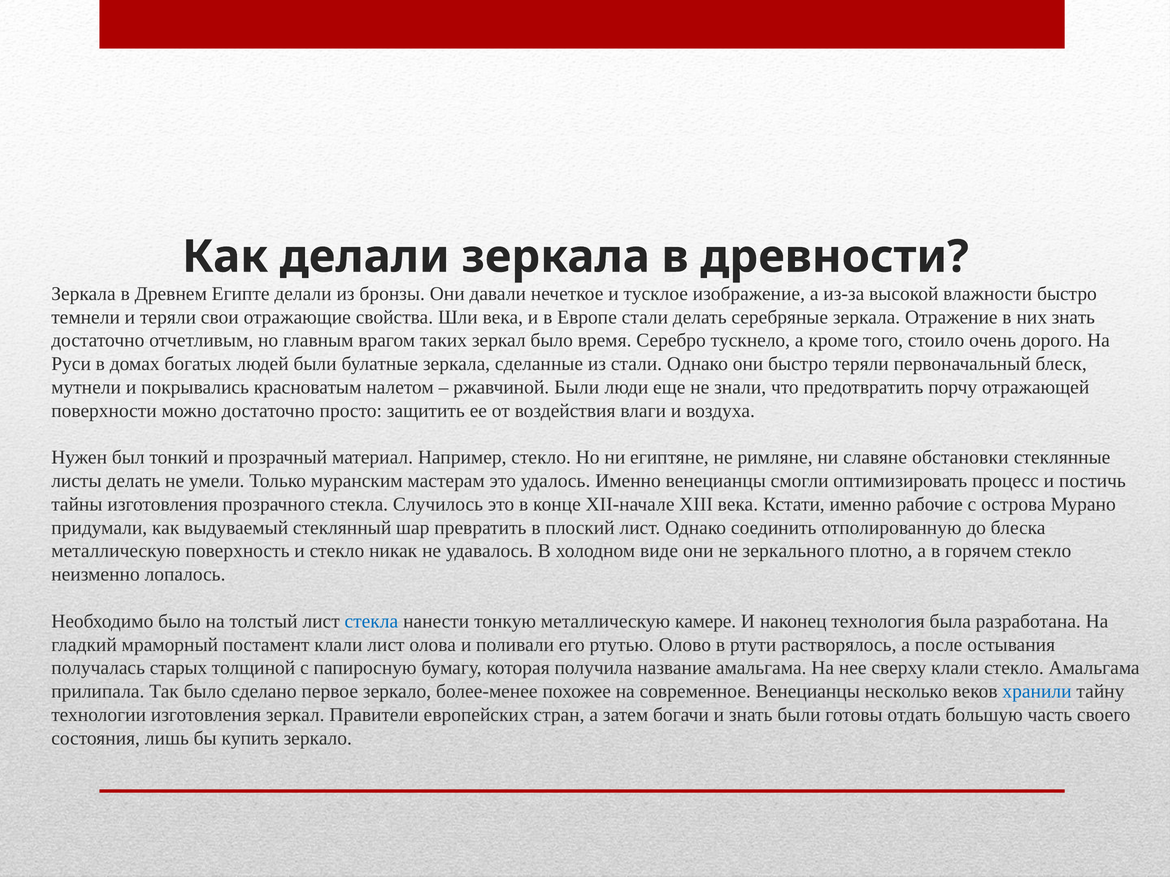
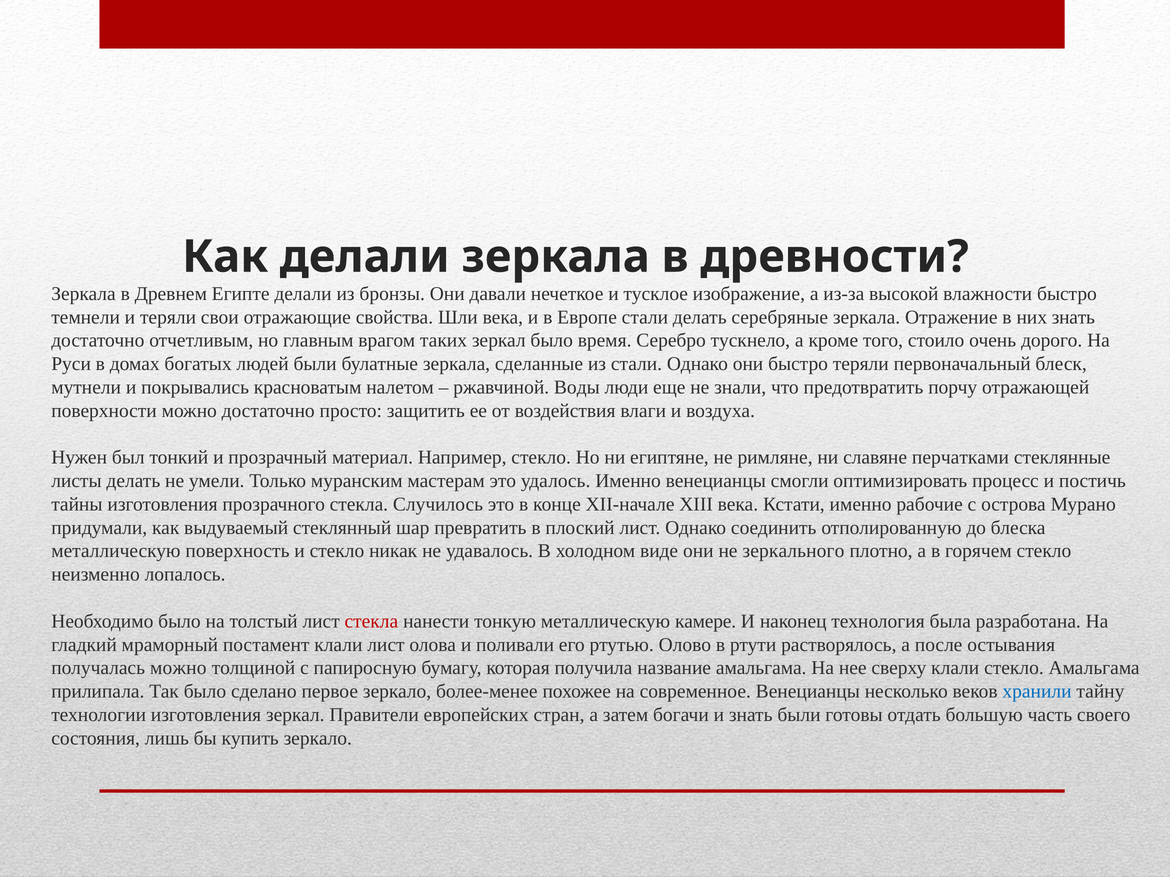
ржавчиной Были: Были -> Воды (577, 388)
обстановки: обстановки -> перчатками (960, 458)
стекла colour: blue -> red (371, 622)
получалась старых: старых -> можно (178, 668)
